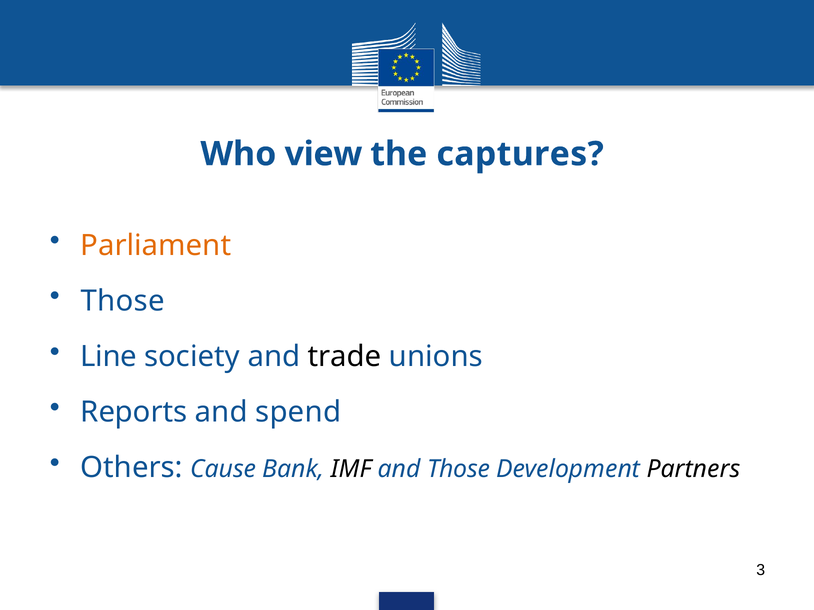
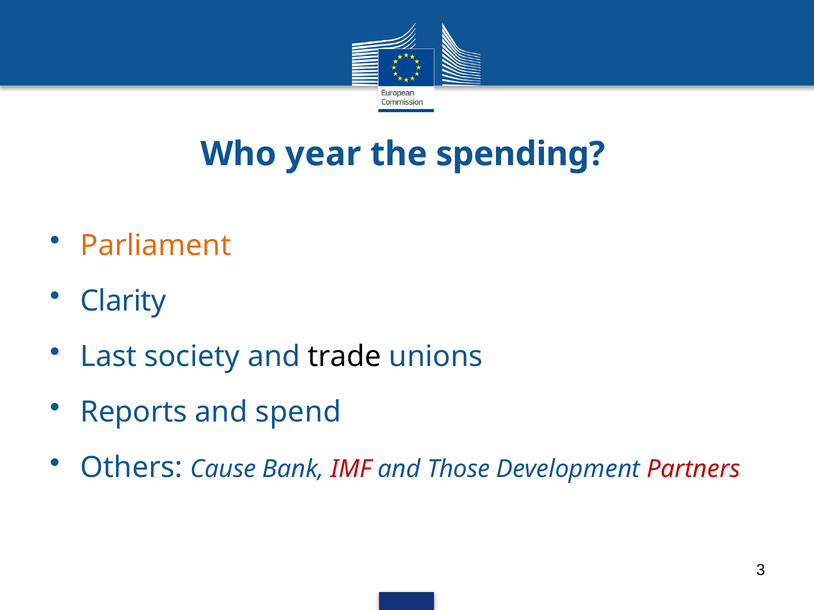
view: view -> year (323, 154)
captures: captures -> spending (520, 154)
Those: Those -> Clarity (123, 301)
Line: Line -> Last (108, 357)
IMF colour: black -> red (351, 470)
Partners colour: black -> red (693, 470)
